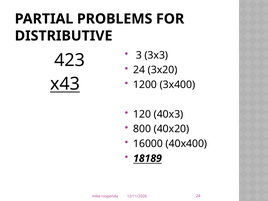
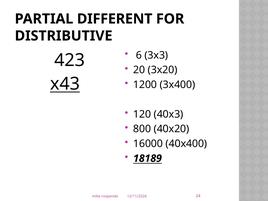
PROBLEMS: PROBLEMS -> DIFFERENT (115, 19)
3: 3 -> 6 (139, 55)
24: 24 -> 20 (139, 70)
